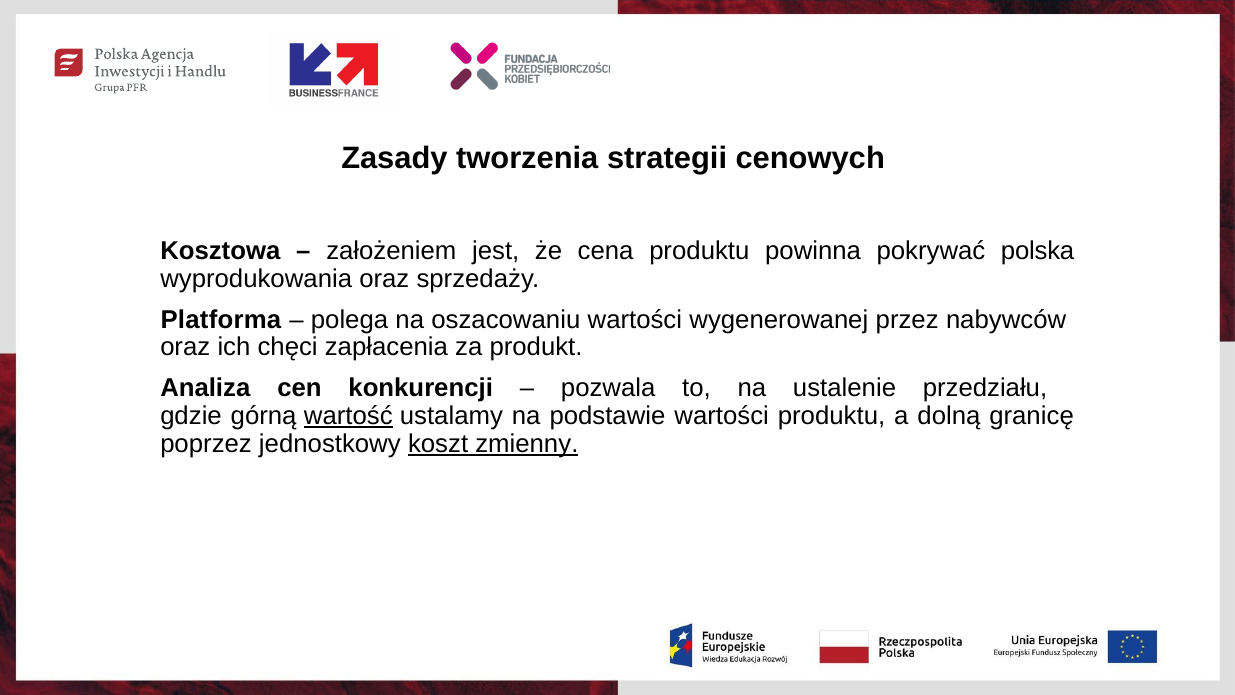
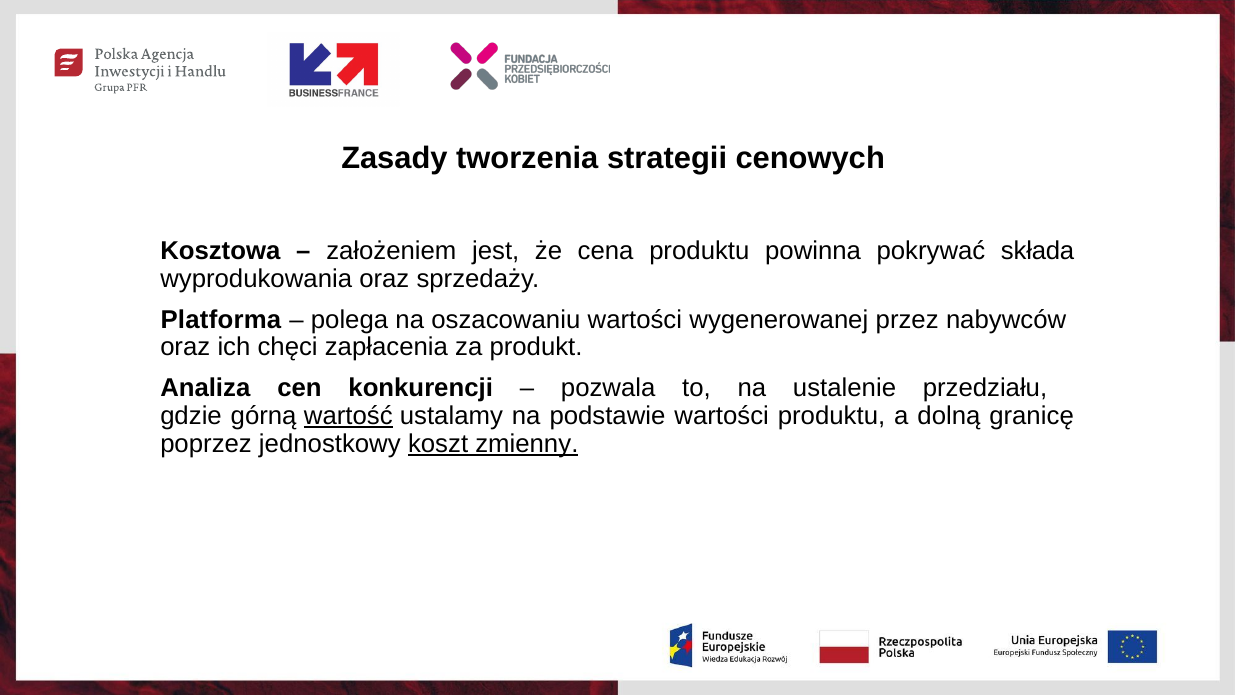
polska: polska -> składa (1038, 251)
